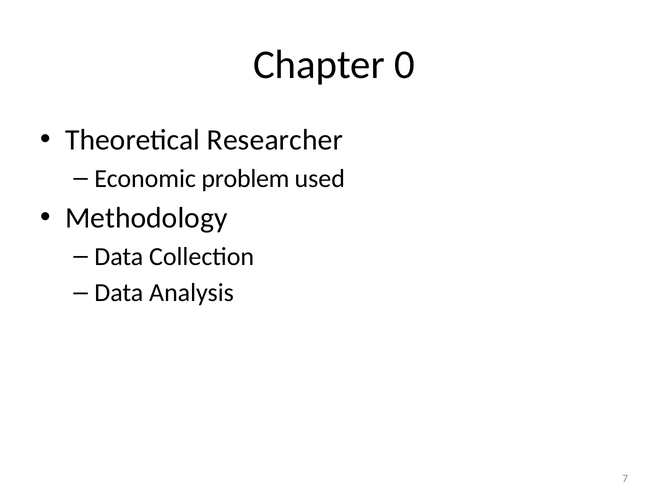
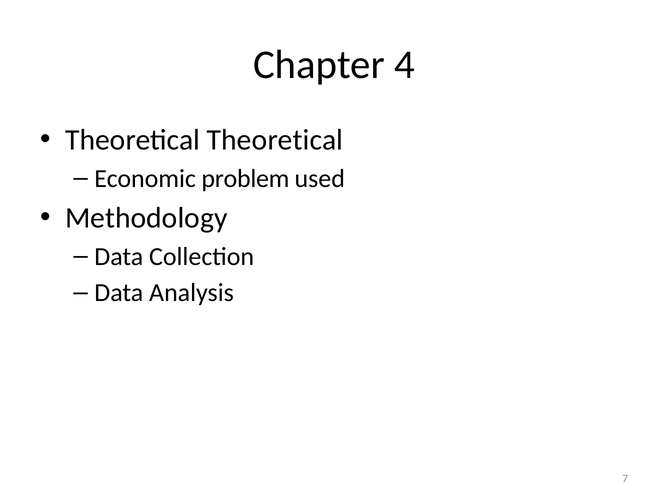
0: 0 -> 4 (404, 65)
Theoretical Researcher: Researcher -> Theoretical (275, 140)
